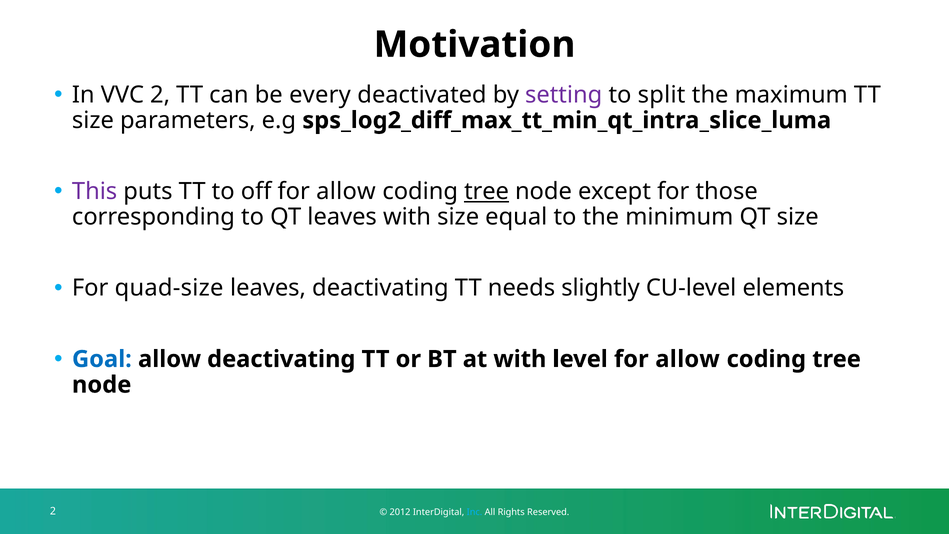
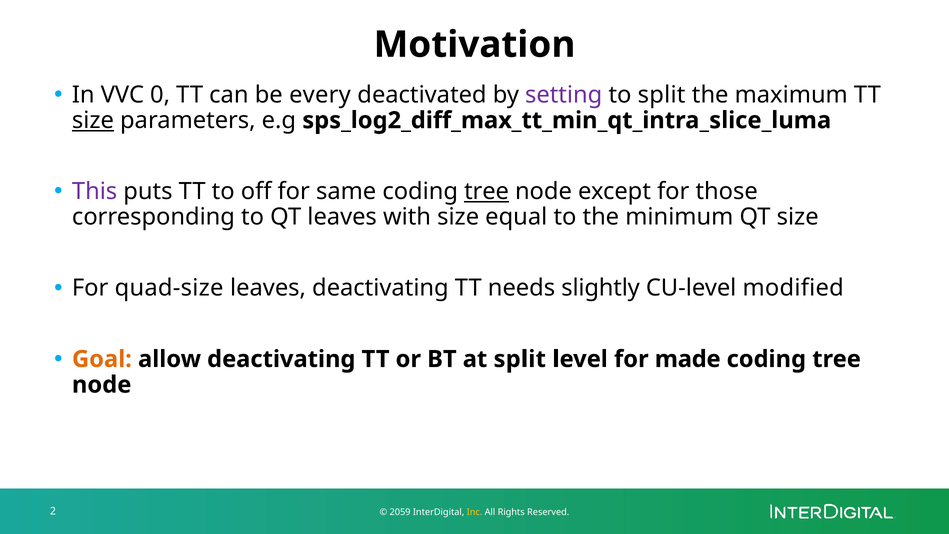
VVC 2: 2 -> 0 (160, 95)
size underline: none -> present (93, 120)
off for allow: allow -> same (346, 191)
elements: elements -> modified (793, 288)
Goal colour: blue -> orange (102, 359)
at with: with -> split (520, 359)
level for allow: allow -> made (688, 359)
2012: 2012 -> 2059 (400, 512)
Inc colour: light blue -> yellow (475, 512)
